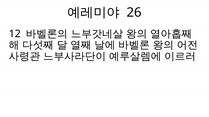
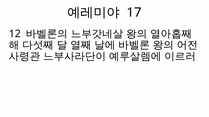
26: 26 -> 17 (134, 13)
